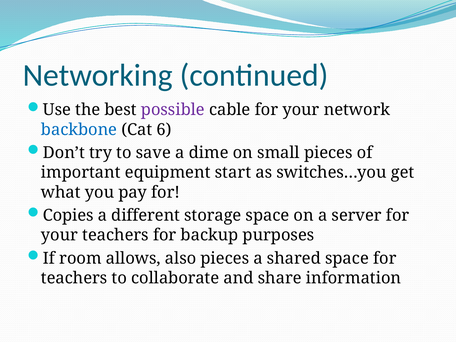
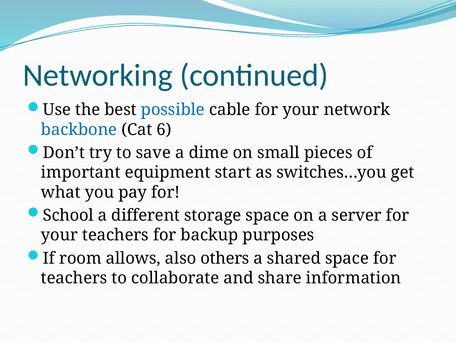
possible colour: purple -> blue (173, 110)
Copies: Copies -> School (68, 215)
also pieces: pieces -> others (225, 258)
